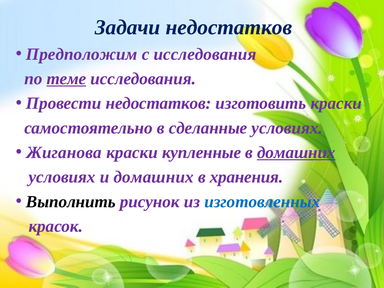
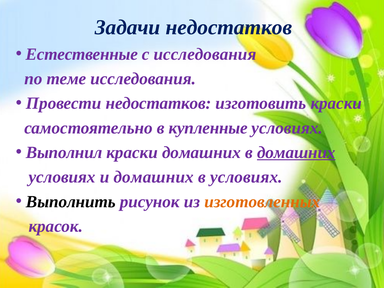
Предположим: Предположим -> Естественные (82, 54)
теме underline: present -> none (66, 79)
сделанные: сделанные -> купленные (208, 128)
Жиганова: Жиганова -> Выполнил (64, 152)
краски купленные: купленные -> домашних (201, 152)
в хранения: хранения -> условиях (246, 177)
изготовленных colour: blue -> orange (262, 202)
